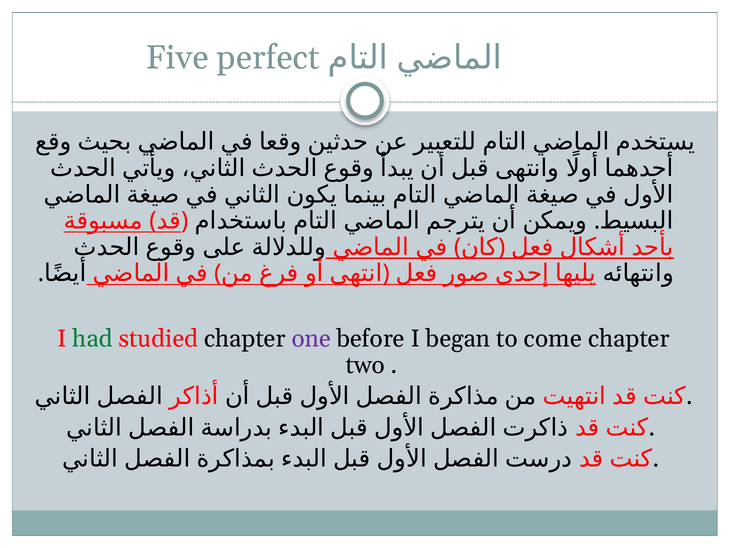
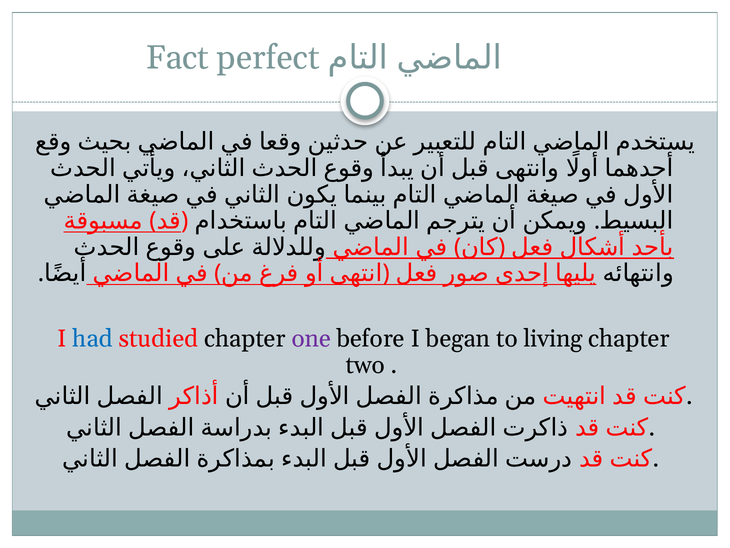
Five: Five -> Fact (177, 57)
had colour: green -> blue (93, 338)
come: come -> living (553, 338)
